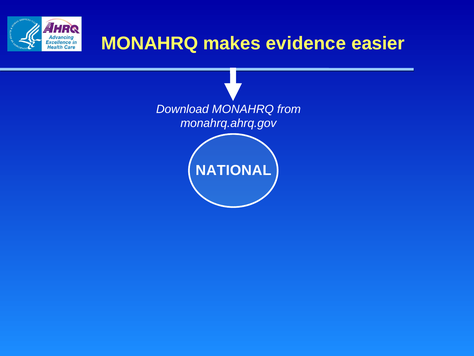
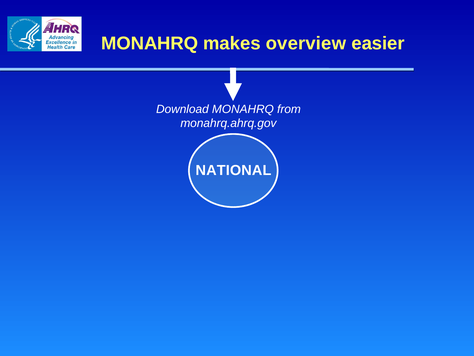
evidence: evidence -> overview (306, 43)
